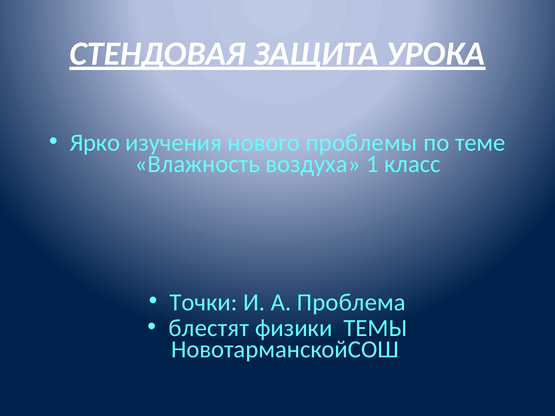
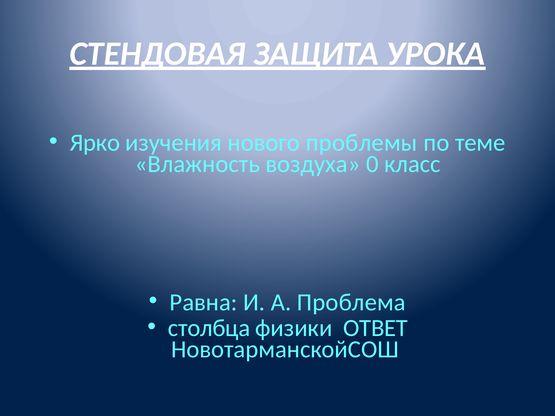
1: 1 -> 0 (372, 164)
Точки: Точки -> Равна (204, 302)
блестят: блестят -> столбца (209, 328)
ТЕМЫ: ТЕМЫ -> ОТВЕТ (376, 328)
